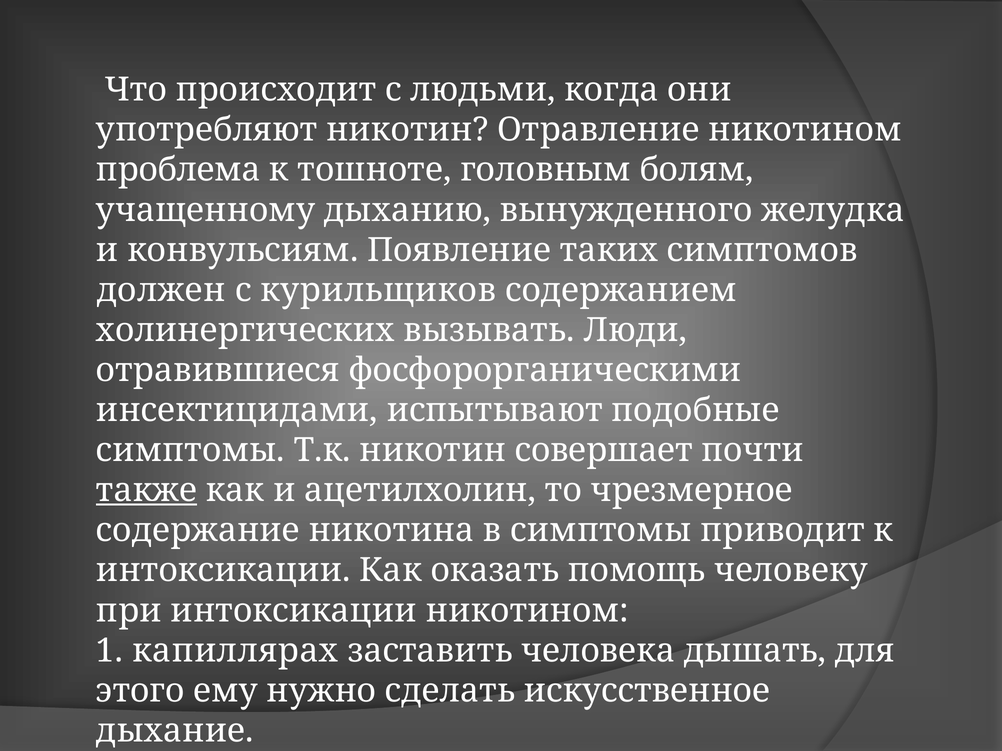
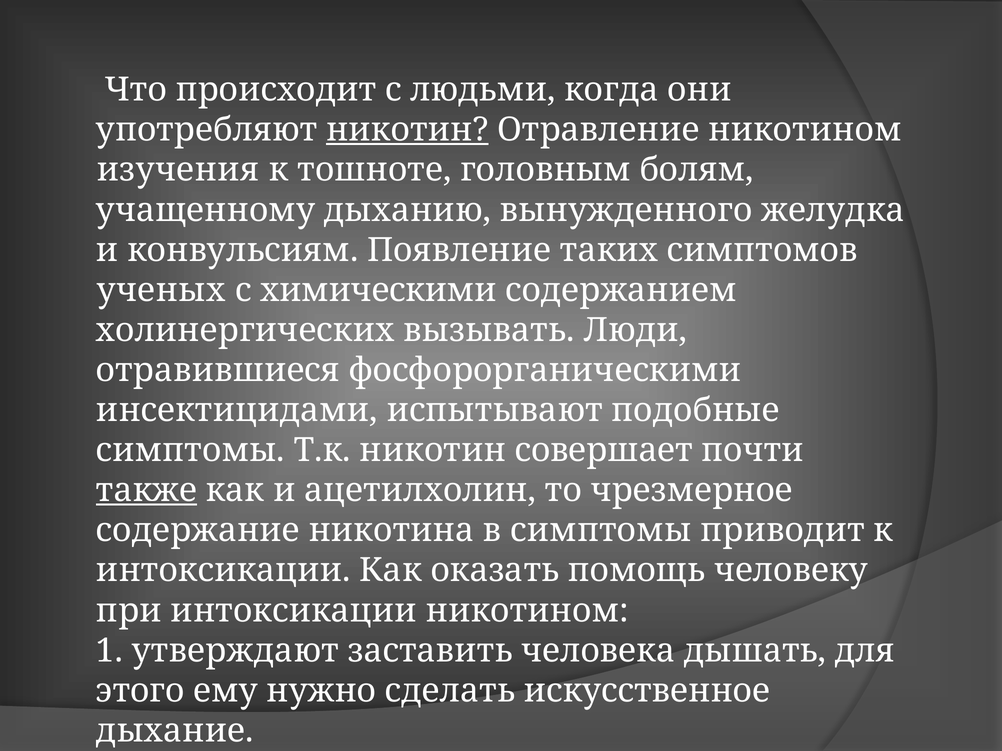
никотин underline: none -> present (407, 130)
проблема: проблема -> изучения (178, 170)
должен: должен -> ученых (161, 290)
курильщиков: курильщиков -> химическими (378, 290)
капиллярах: капиллярах -> утверждают (235, 651)
